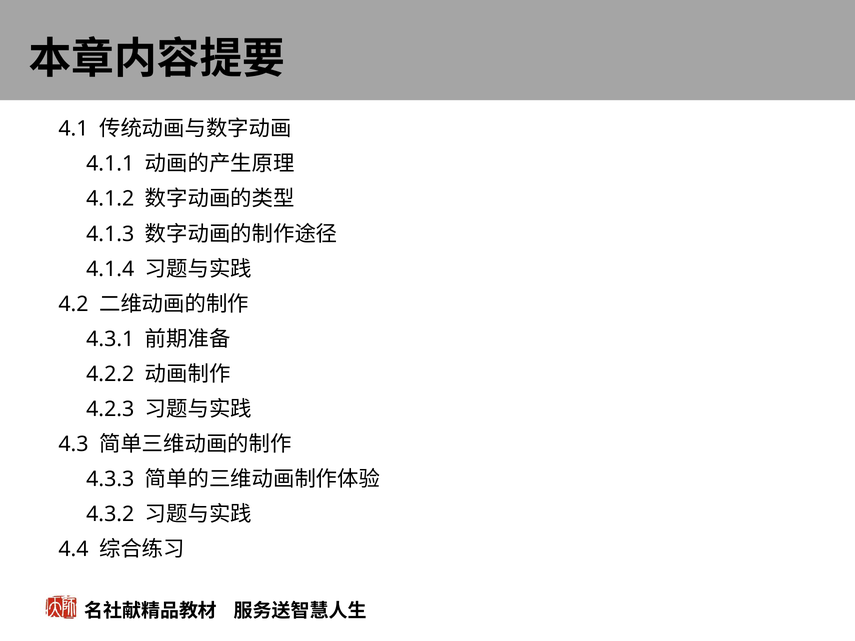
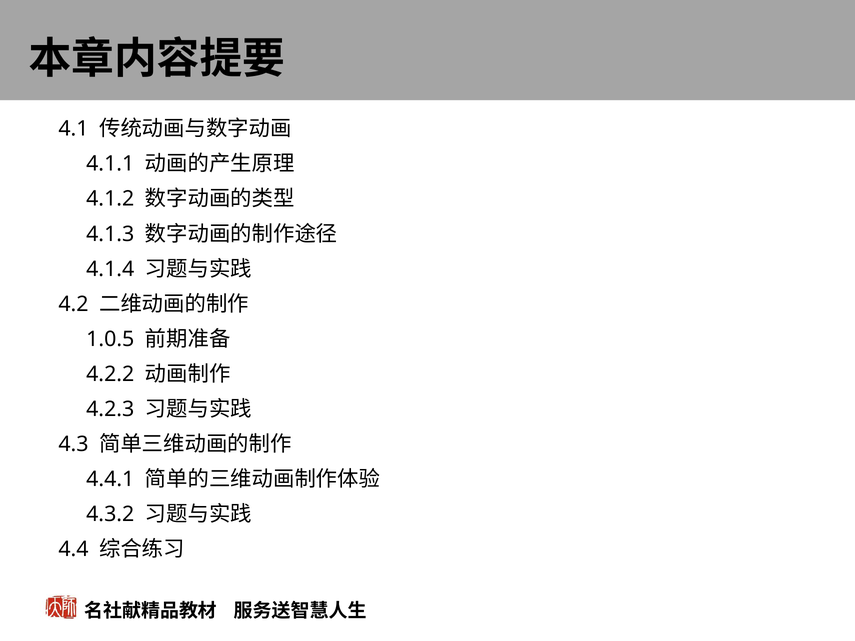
4.3.1: 4.3.1 -> 1.0.5 (110, 339)
4.3.3: 4.3.3 -> 4.4.1 (110, 479)
